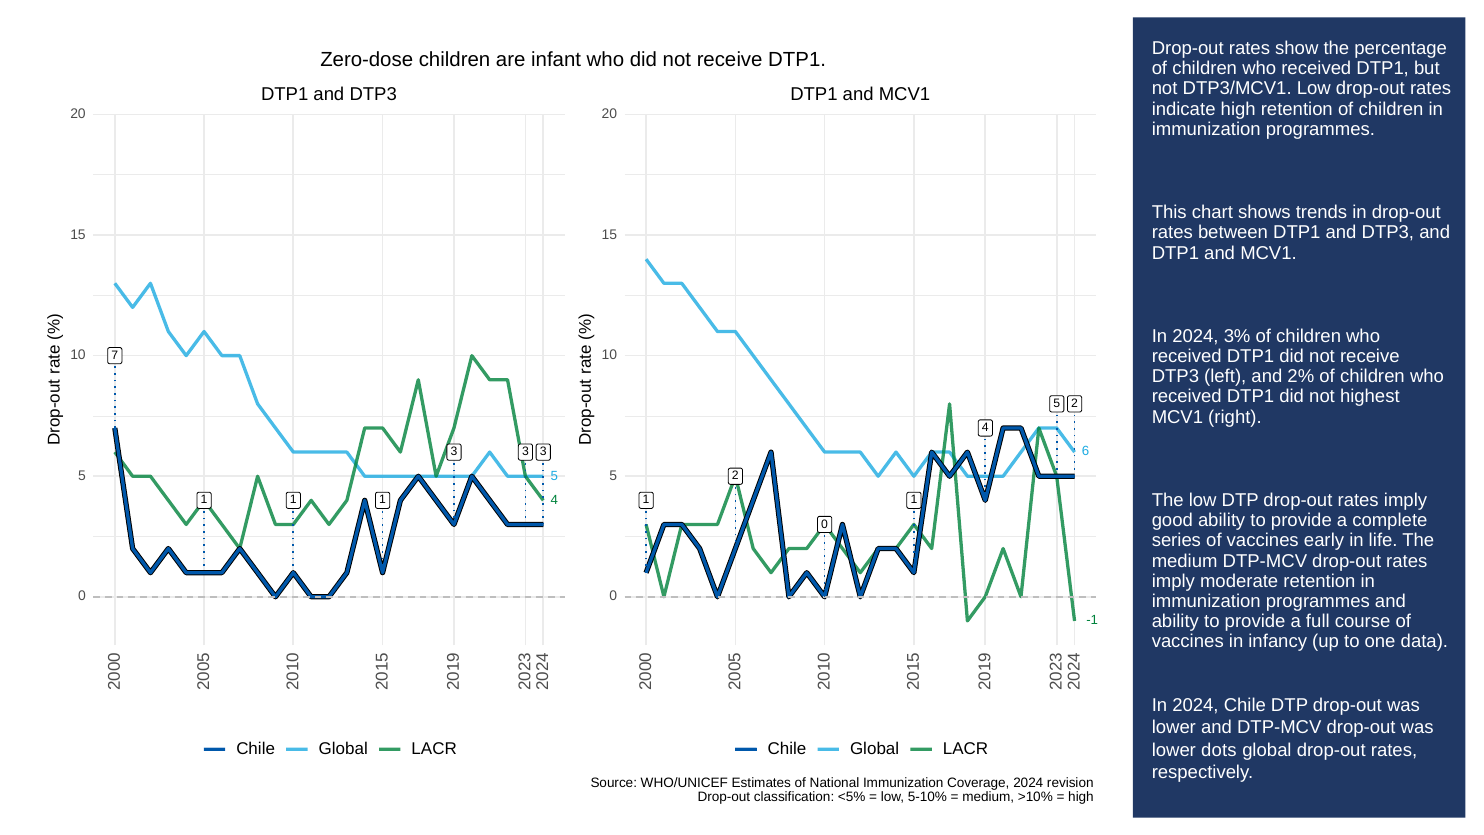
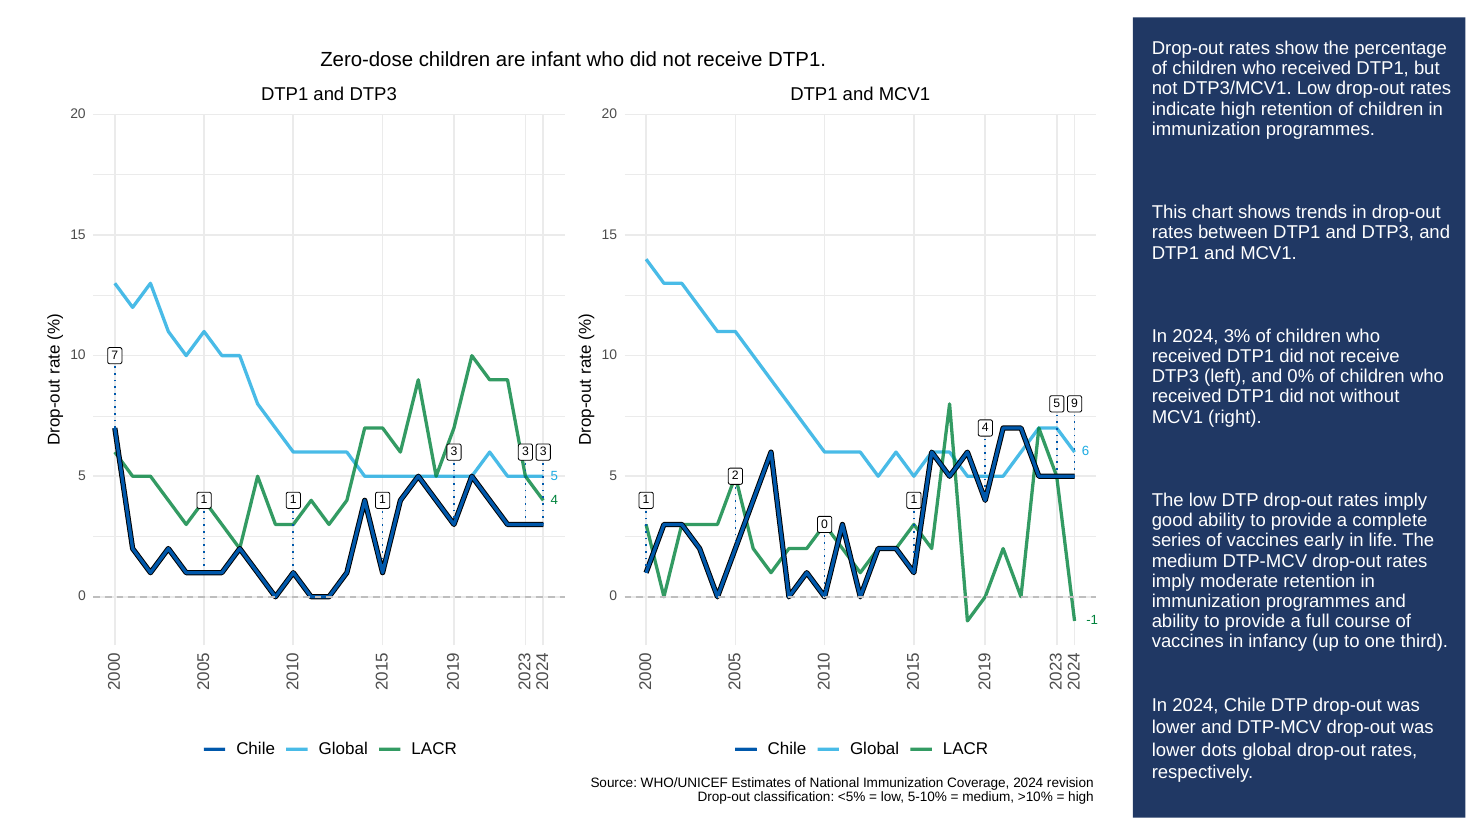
2%: 2% -> 0% (1301, 377)
highest: highest -> without (1370, 397)
2: 2 -> 9 (1075, 403)
data: data -> third (1424, 641)
